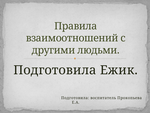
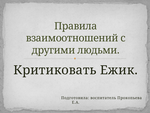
Подготовила: Подготовила -> Критиковать (55, 70)
